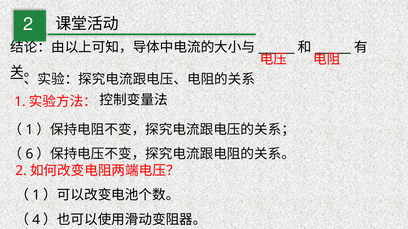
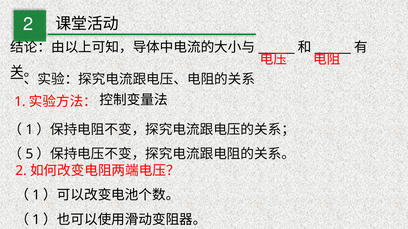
6: 6 -> 5 (29, 154)
4: 4 -> 1 (36, 220)
